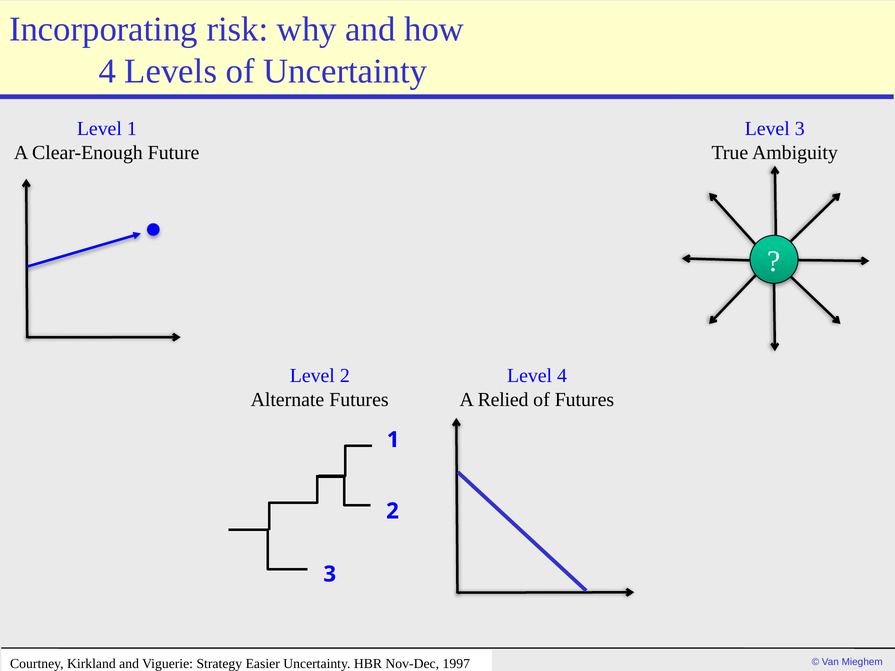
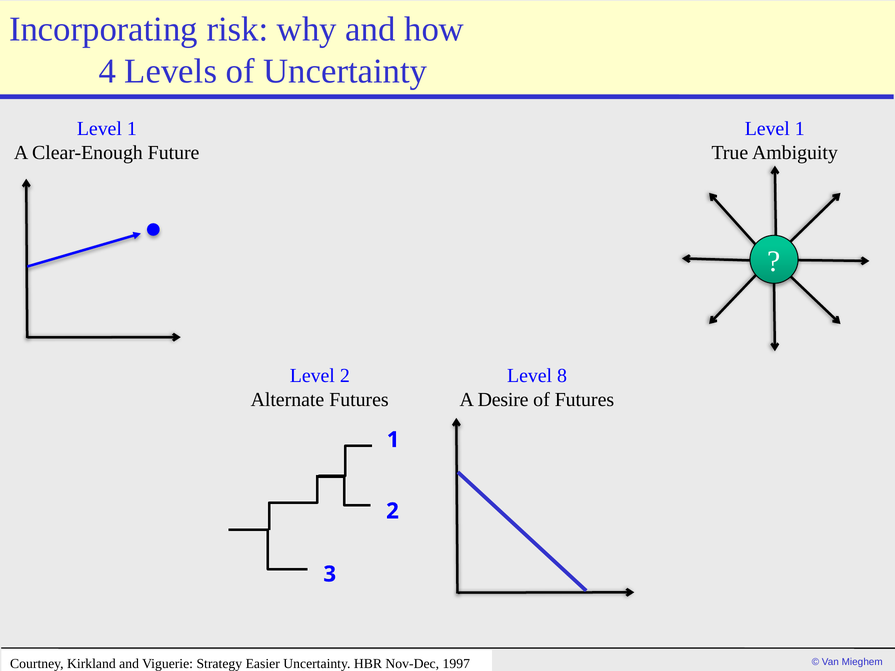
3: 3 -> 1 (800, 129)
Level 4: 4 -> 8 (562, 376)
Relied: Relied -> Desire (503, 400)
